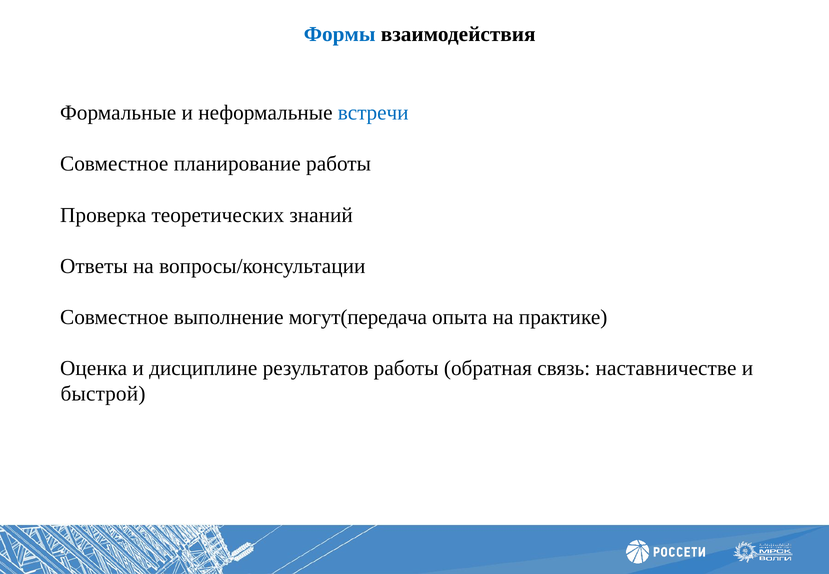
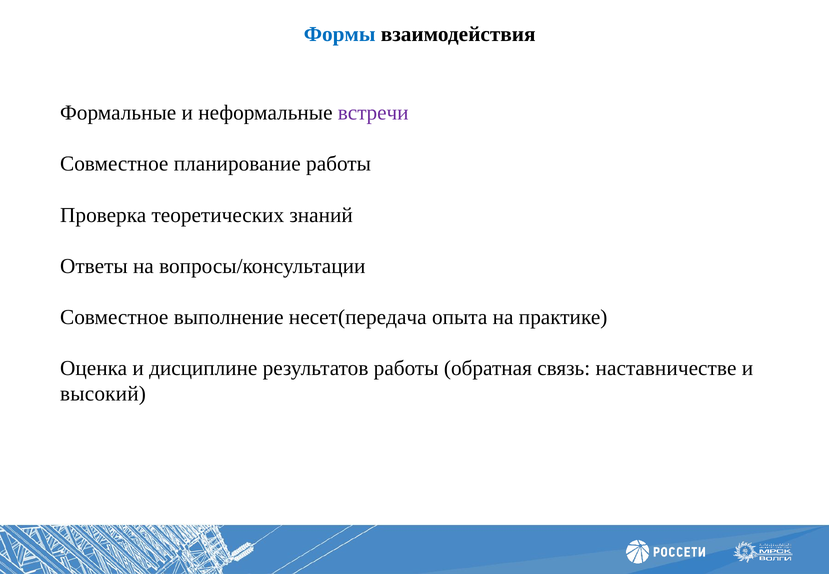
встречи colour: blue -> purple (373, 113)
могут(передача: могут(передача -> несет(передача (358, 317)
быстрой: быстрой -> высокий (103, 394)
